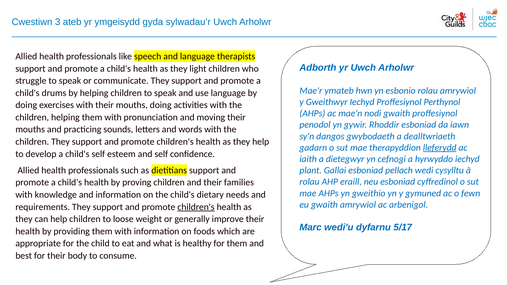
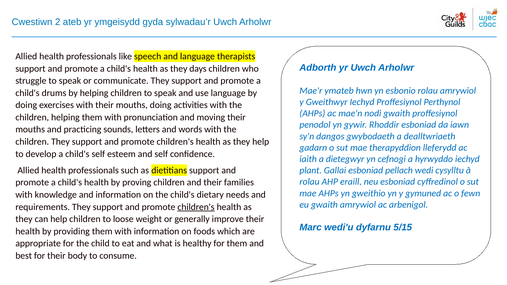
3: 3 -> 2 (58, 22)
light: light -> days (198, 69)
lleferydd underline: present -> none (440, 148)
5/17: 5/17 -> 5/15 (403, 228)
